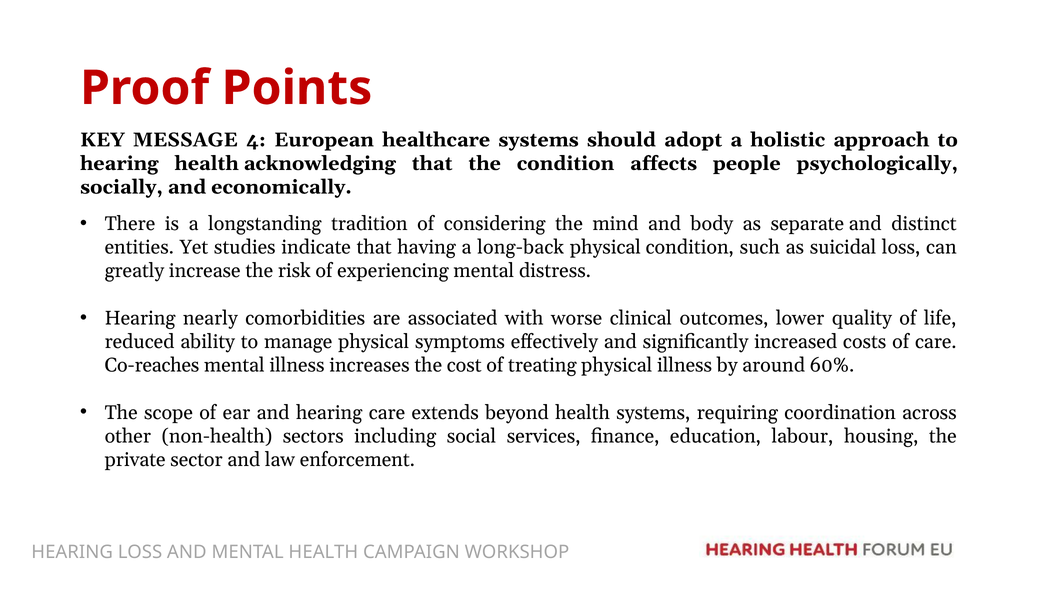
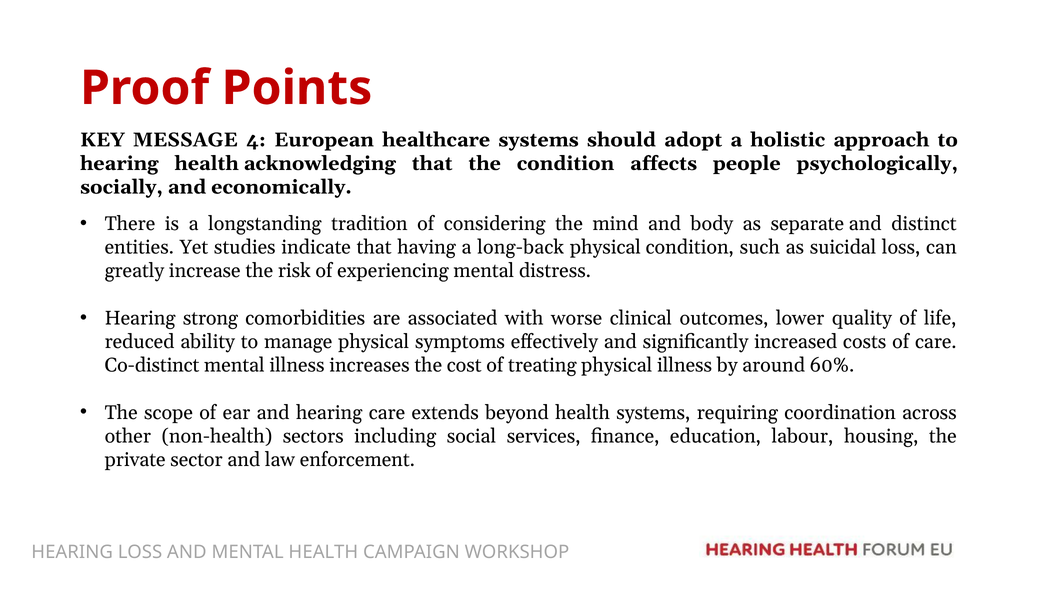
nearly: nearly -> strong (210, 318)
Co-reaches: Co-reaches -> Co-distinct (152, 366)
